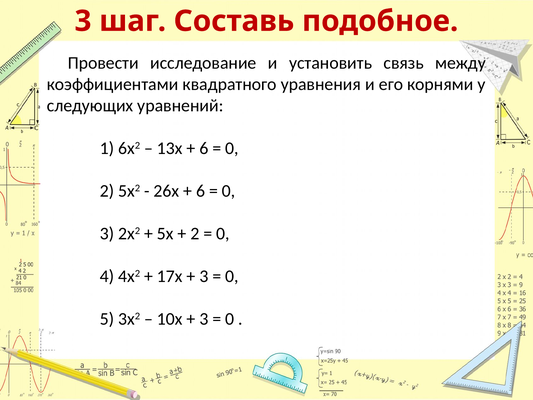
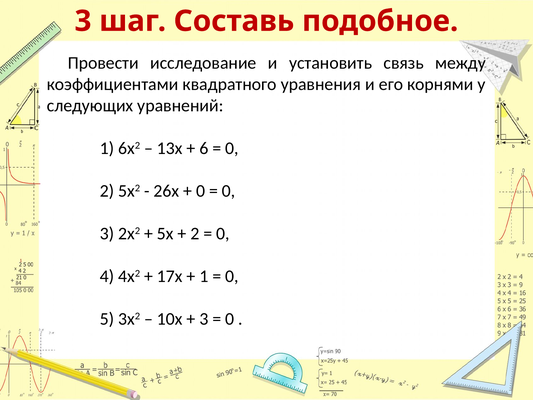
6: 6 -> 0 (201, 191)
3: 3 -> 1 (204, 276)
